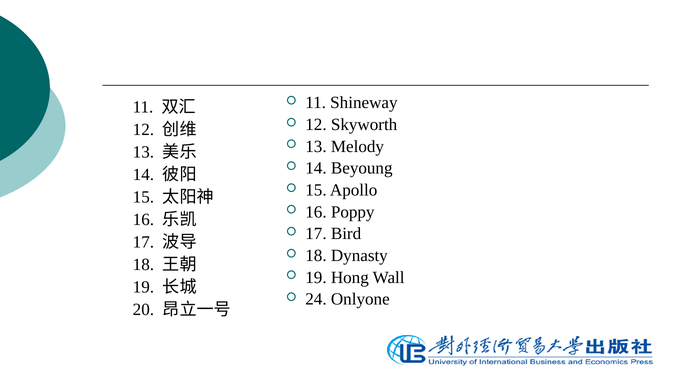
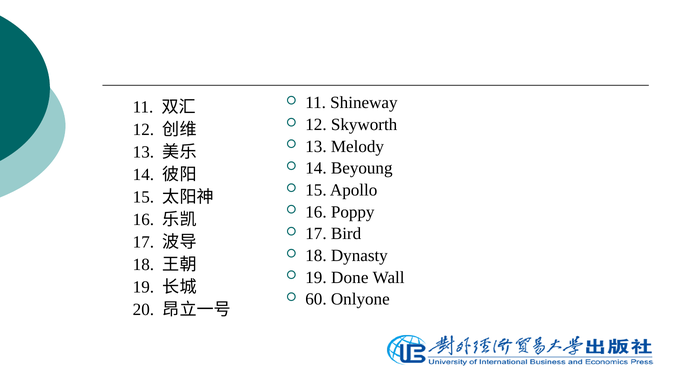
Hong: Hong -> Done (350, 278)
24: 24 -> 60 (316, 299)
